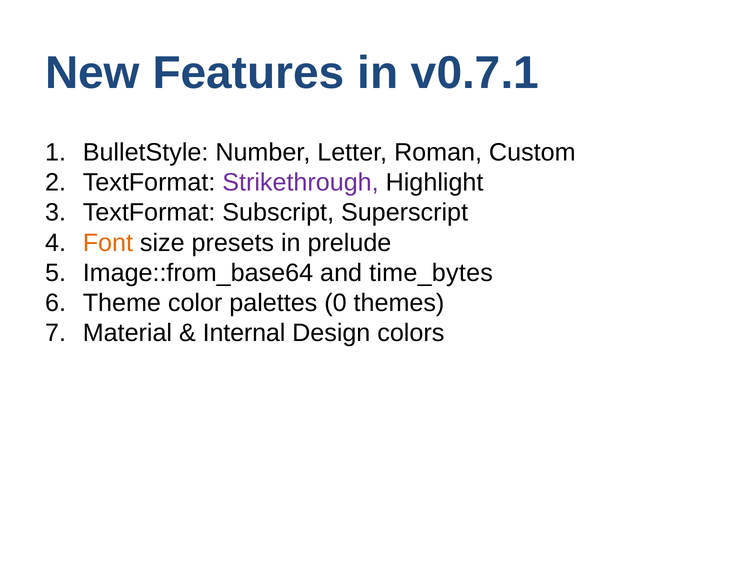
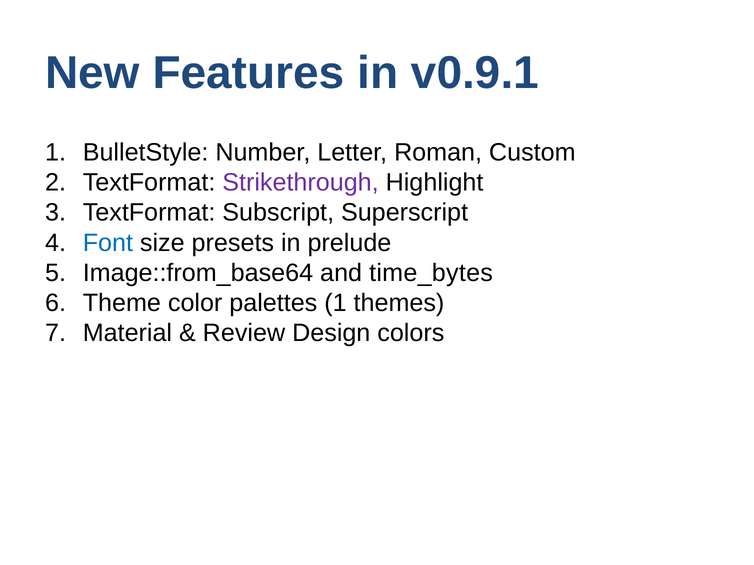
v0.7.1: v0.7.1 -> v0.9.1 (475, 73)
Font colour: orange -> blue (108, 243)
palettes 0: 0 -> 1 (335, 303)
Internal: Internal -> Review (244, 333)
